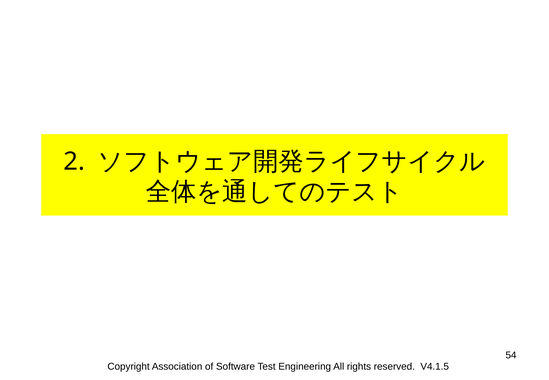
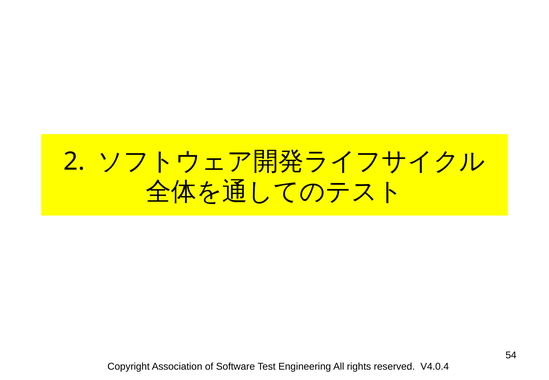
V4.1.5: V4.1.5 -> V4.0.4 (435, 367)
